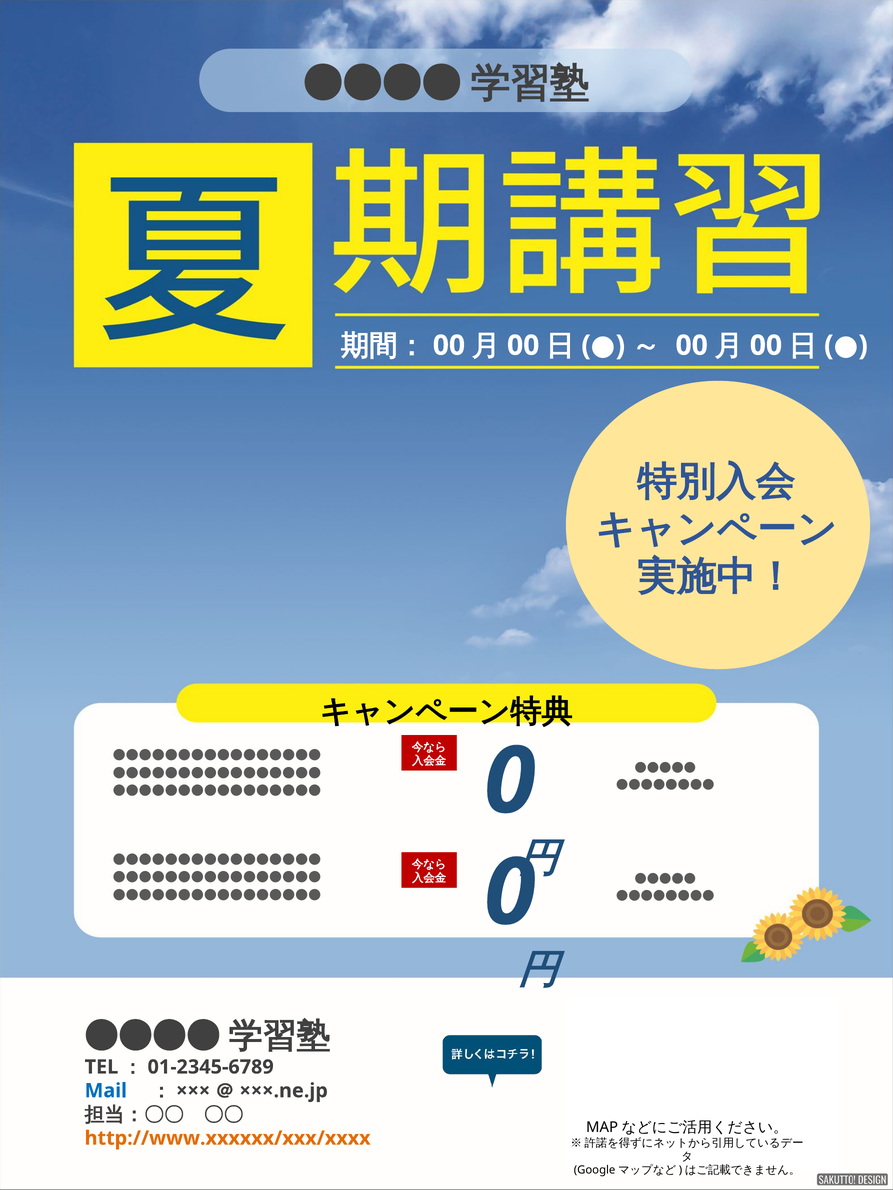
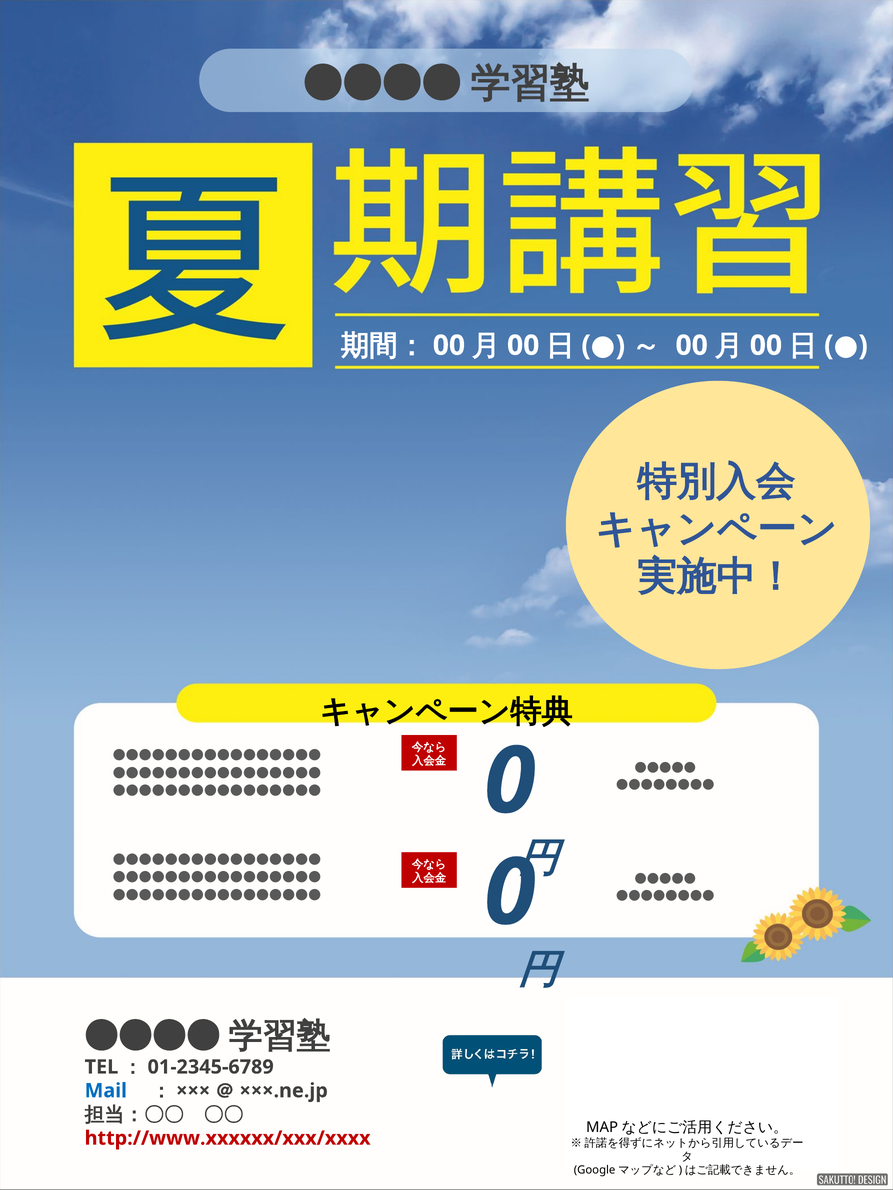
http://www.xxxxxx/xxx/xxxx colour: orange -> red (228, 1139)
